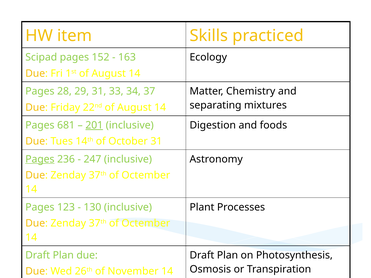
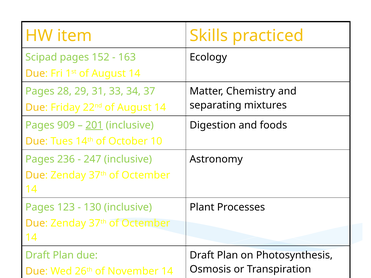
681: 681 -> 909 (66, 125)
October 31: 31 -> 10 (156, 141)
Pages underline: present -> none (40, 159)
